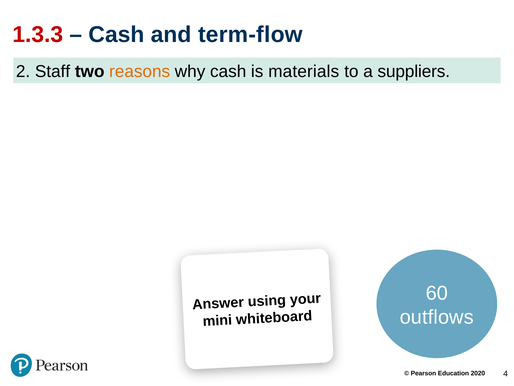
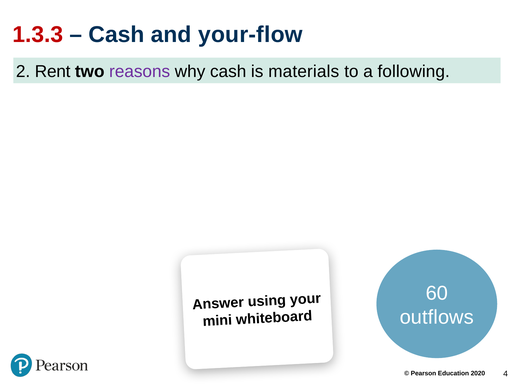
term-flow: term-flow -> your-flow (250, 35)
Staff: Staff -> Rent (53, 72)
reasons colour: orange -> purple (140, 72)
suppliers: suppliers -> following (414, 72)
